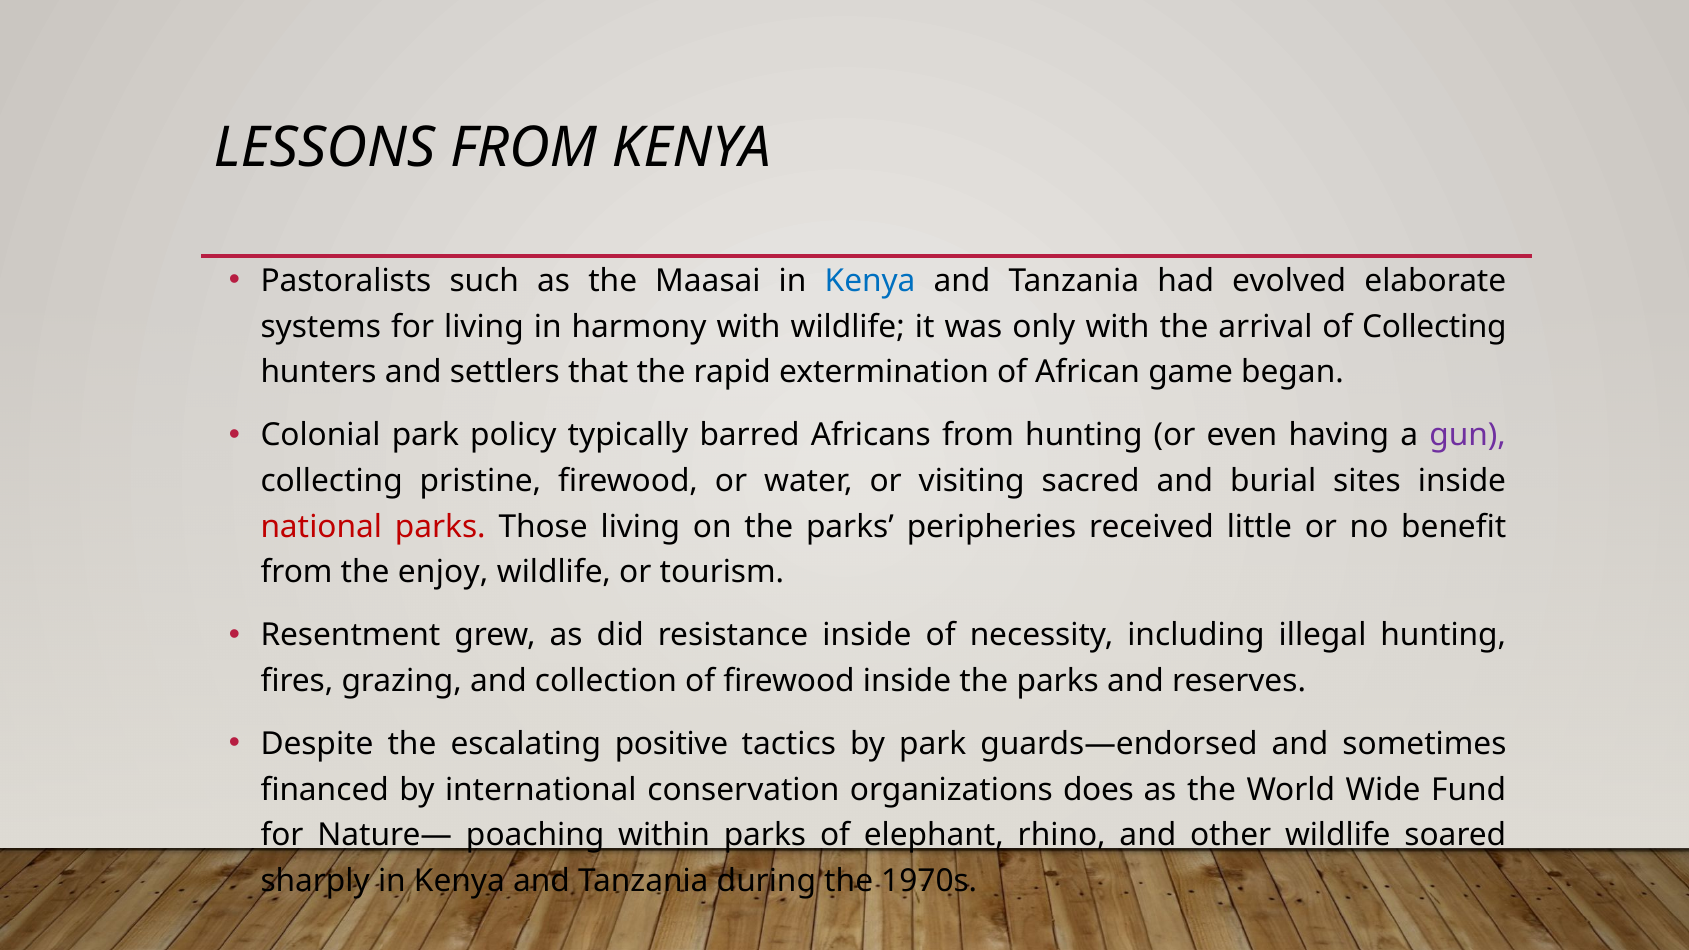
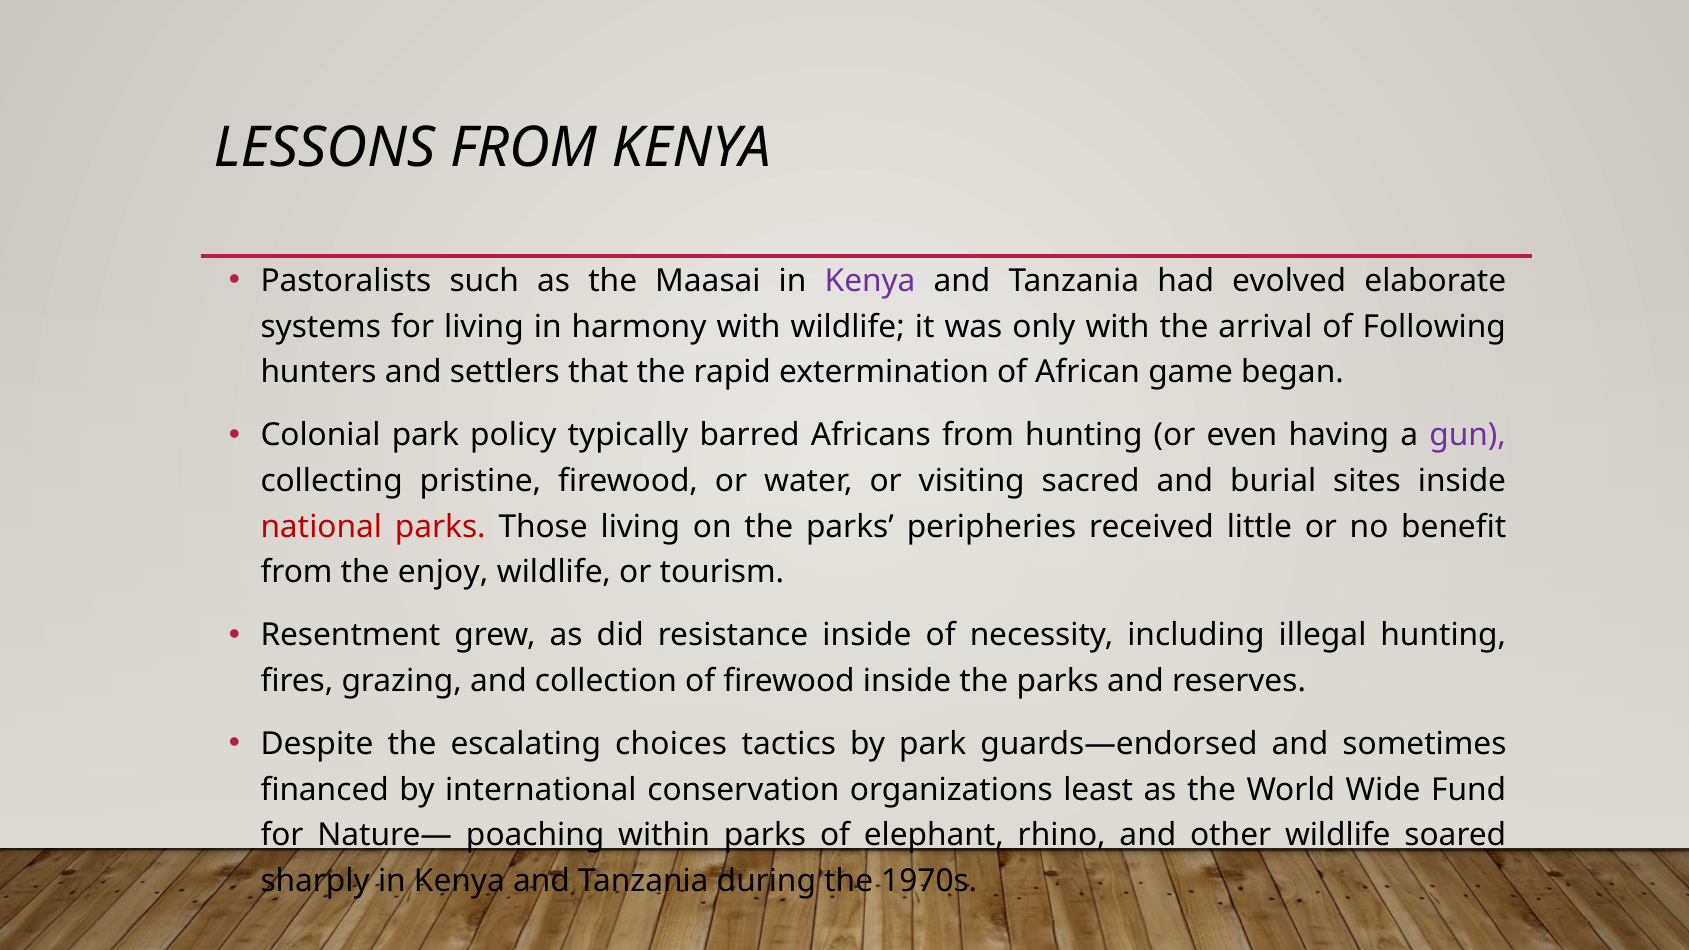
Kenya colour: blue -> purple (870, 281)
of Collecting: Collecting -> Following (1434, 327)
positive: positive -> choices (671, 744)
does: does -> least (1098, 790)
